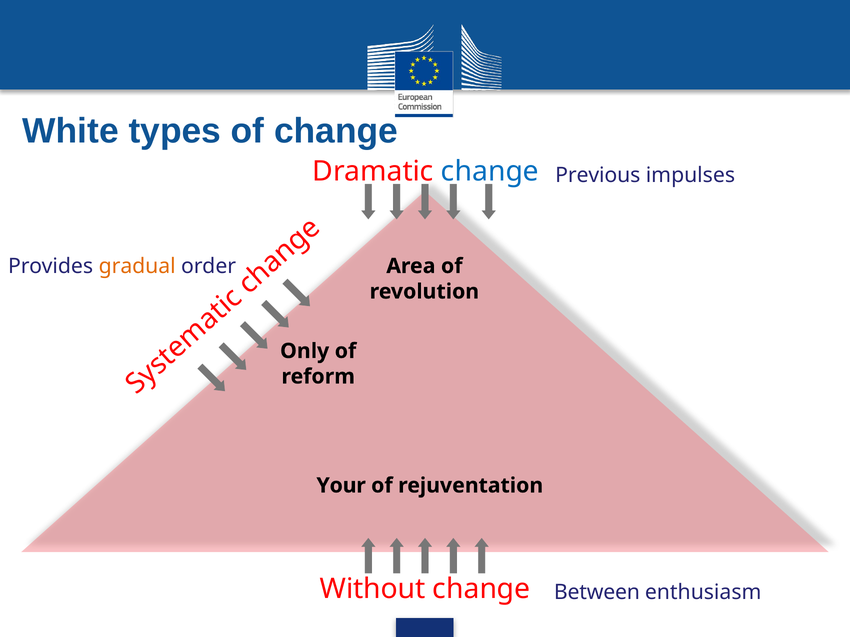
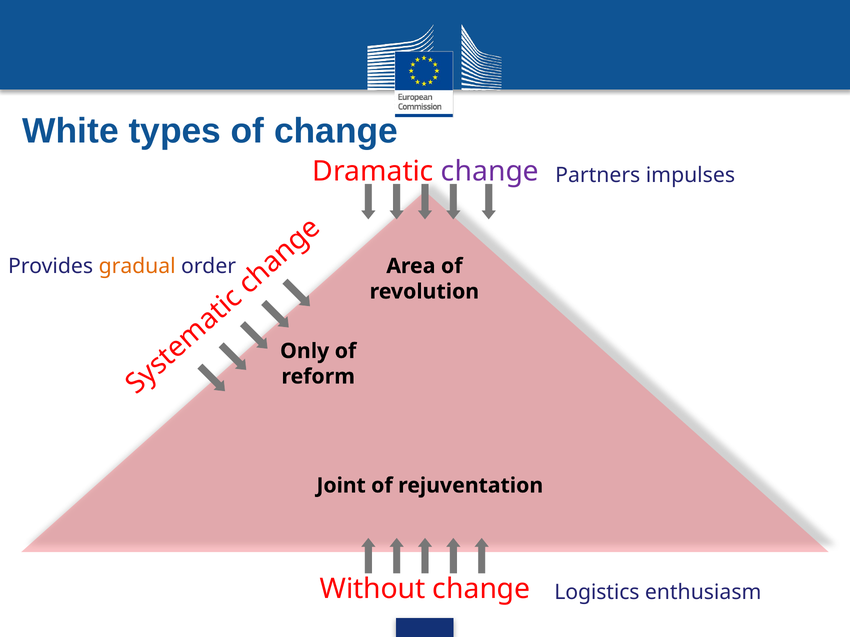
change colour: blue -> purple (490, 172)
Previous: Previous -> Partners (598, 175)
Your: Your -> Joint (341, 486)
Between: Between -> Logistics (597, 593)
